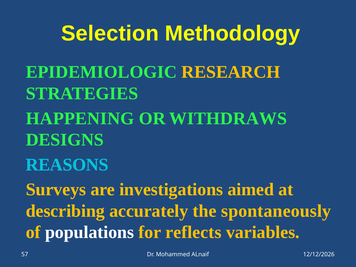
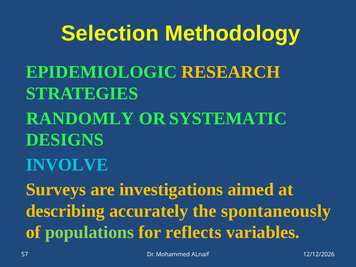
HAPPENING: HAPPENING -> RANDOMLY (80, 118)
WITHDRAWS: WITHDRAWS -> SYSTEMATIC (228, 118)
REASONS: REASONS -> INVOLVE (67, 165)
populations colour: white -> light green (90, 232)
